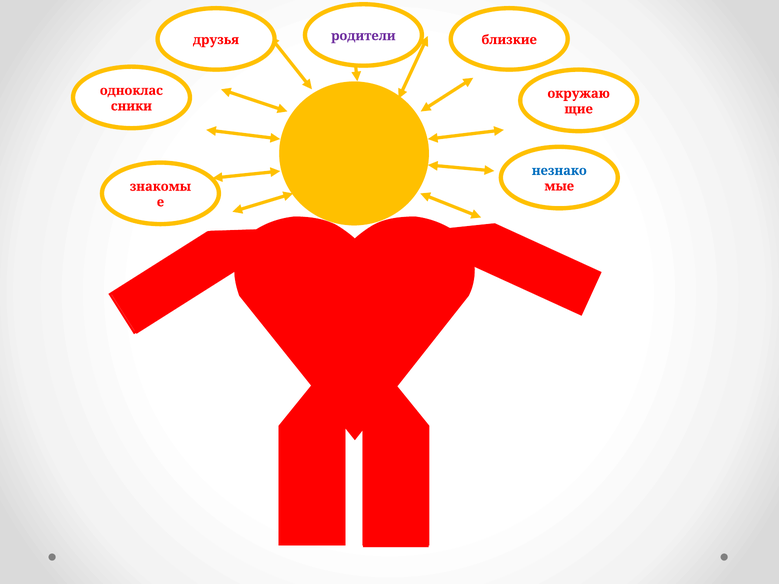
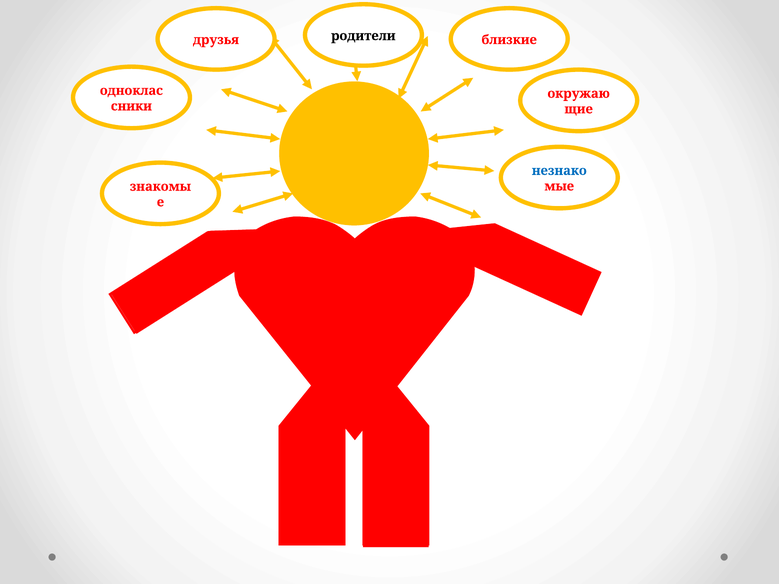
родители colour: purple -> black (363, 36)
